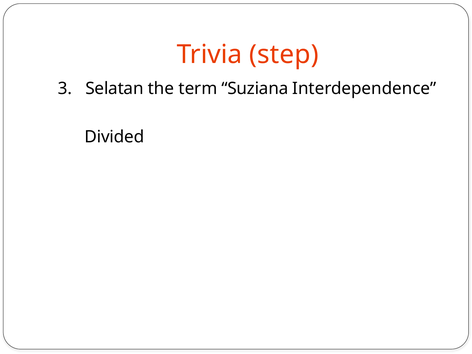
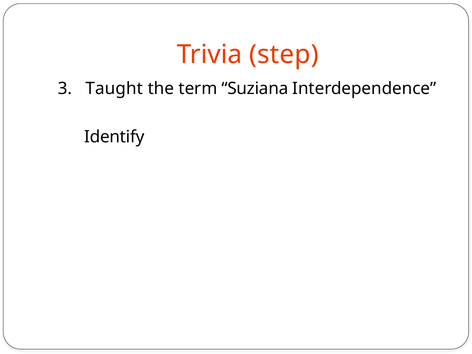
Selatan: Selatan -> Taught (114, 88)
Divided: Divided -> Identify (114, 137)
